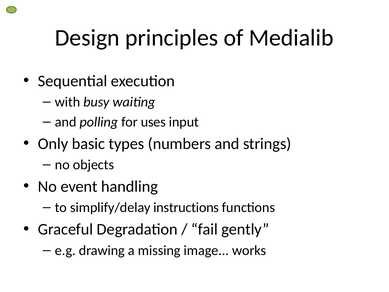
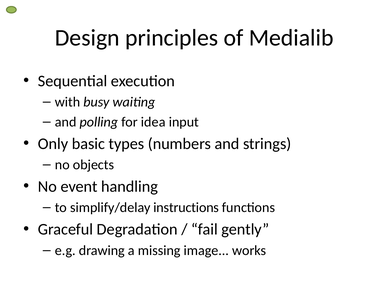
uses: uses -> idea (153, 122)
